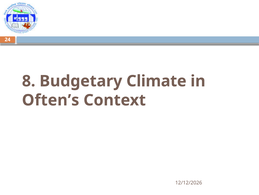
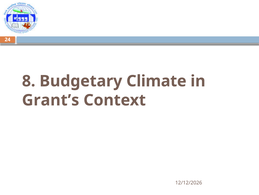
Often’s: Often’s -> Grant’s (51, 100)
